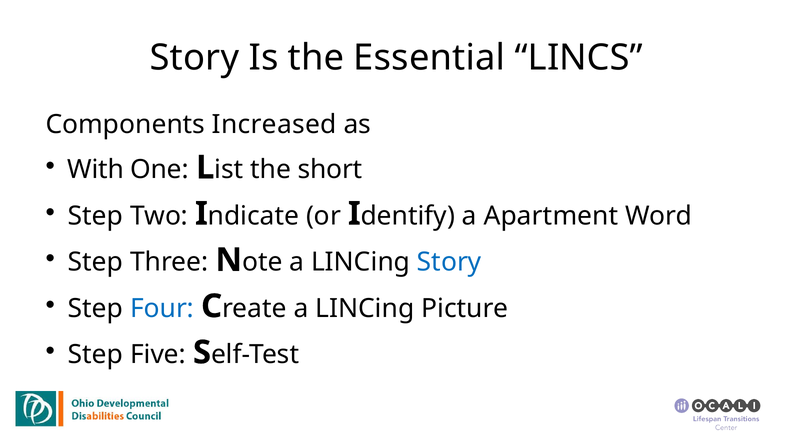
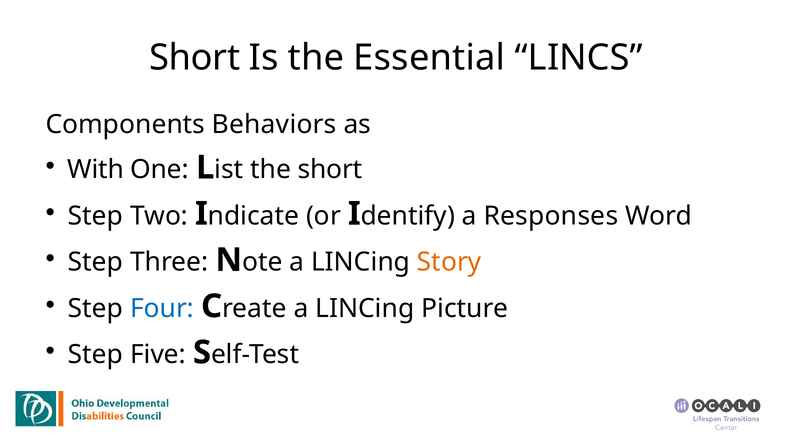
Story: Story -> Short (195, 58)
Increased: Increased -> Behaviors (274, 125)
Apartment: Apartment -> Responses (551, 216)
Story colour: blue -> orange (449, 262)
